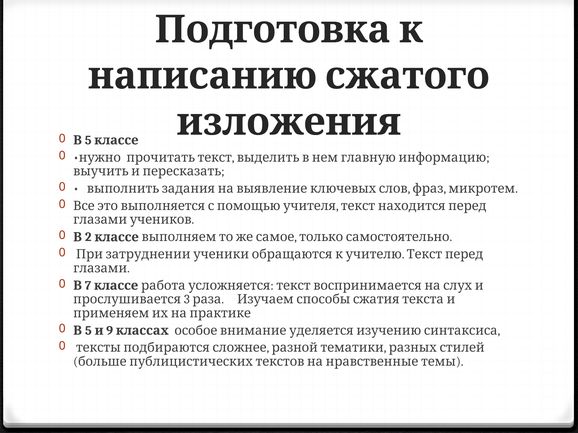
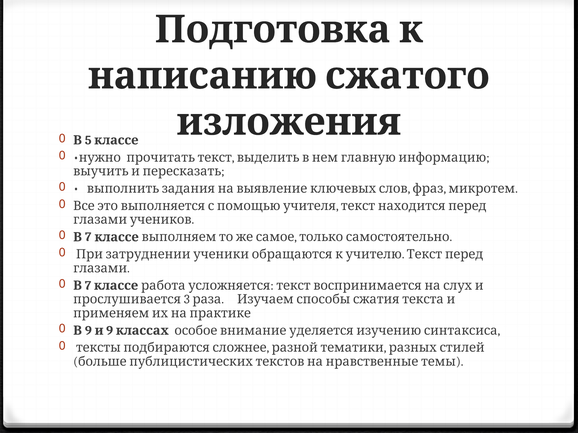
2: 2 -> 7 (88, 237)
5: 5 -> 9 (88, 331)
